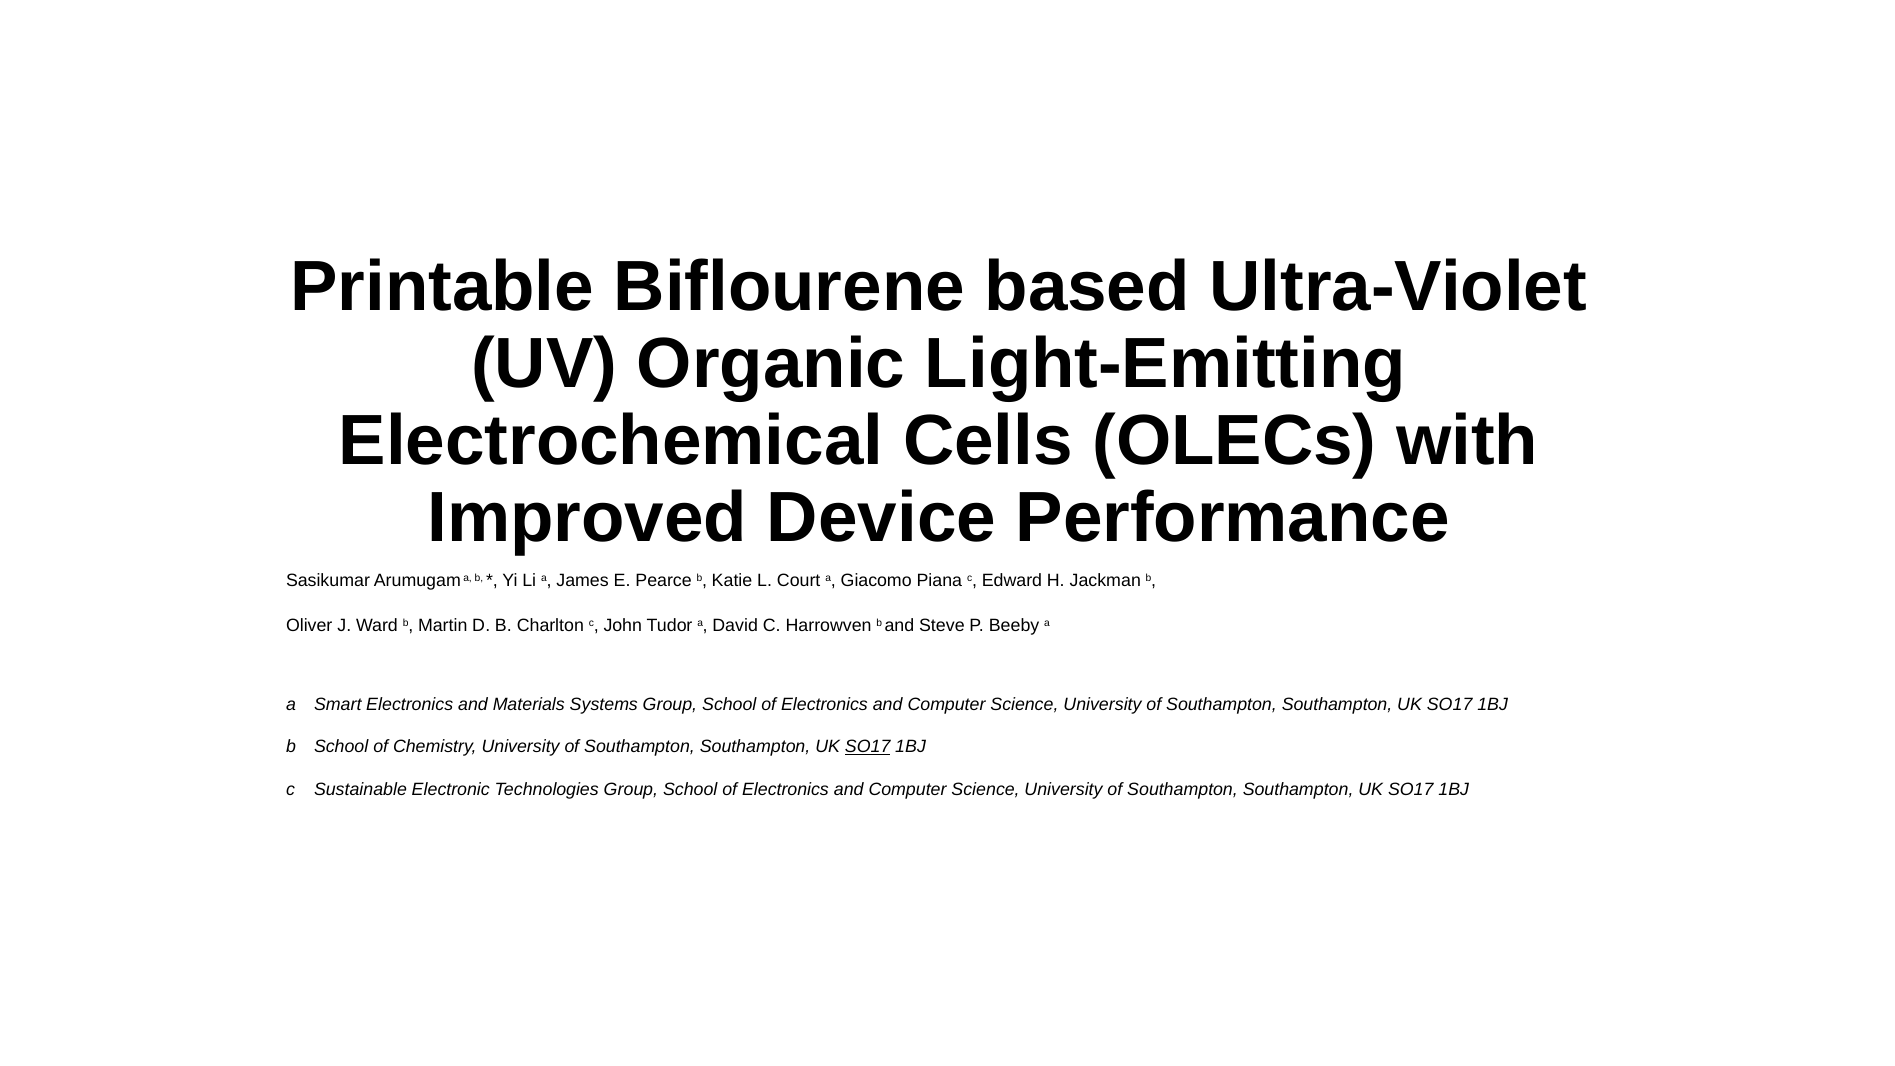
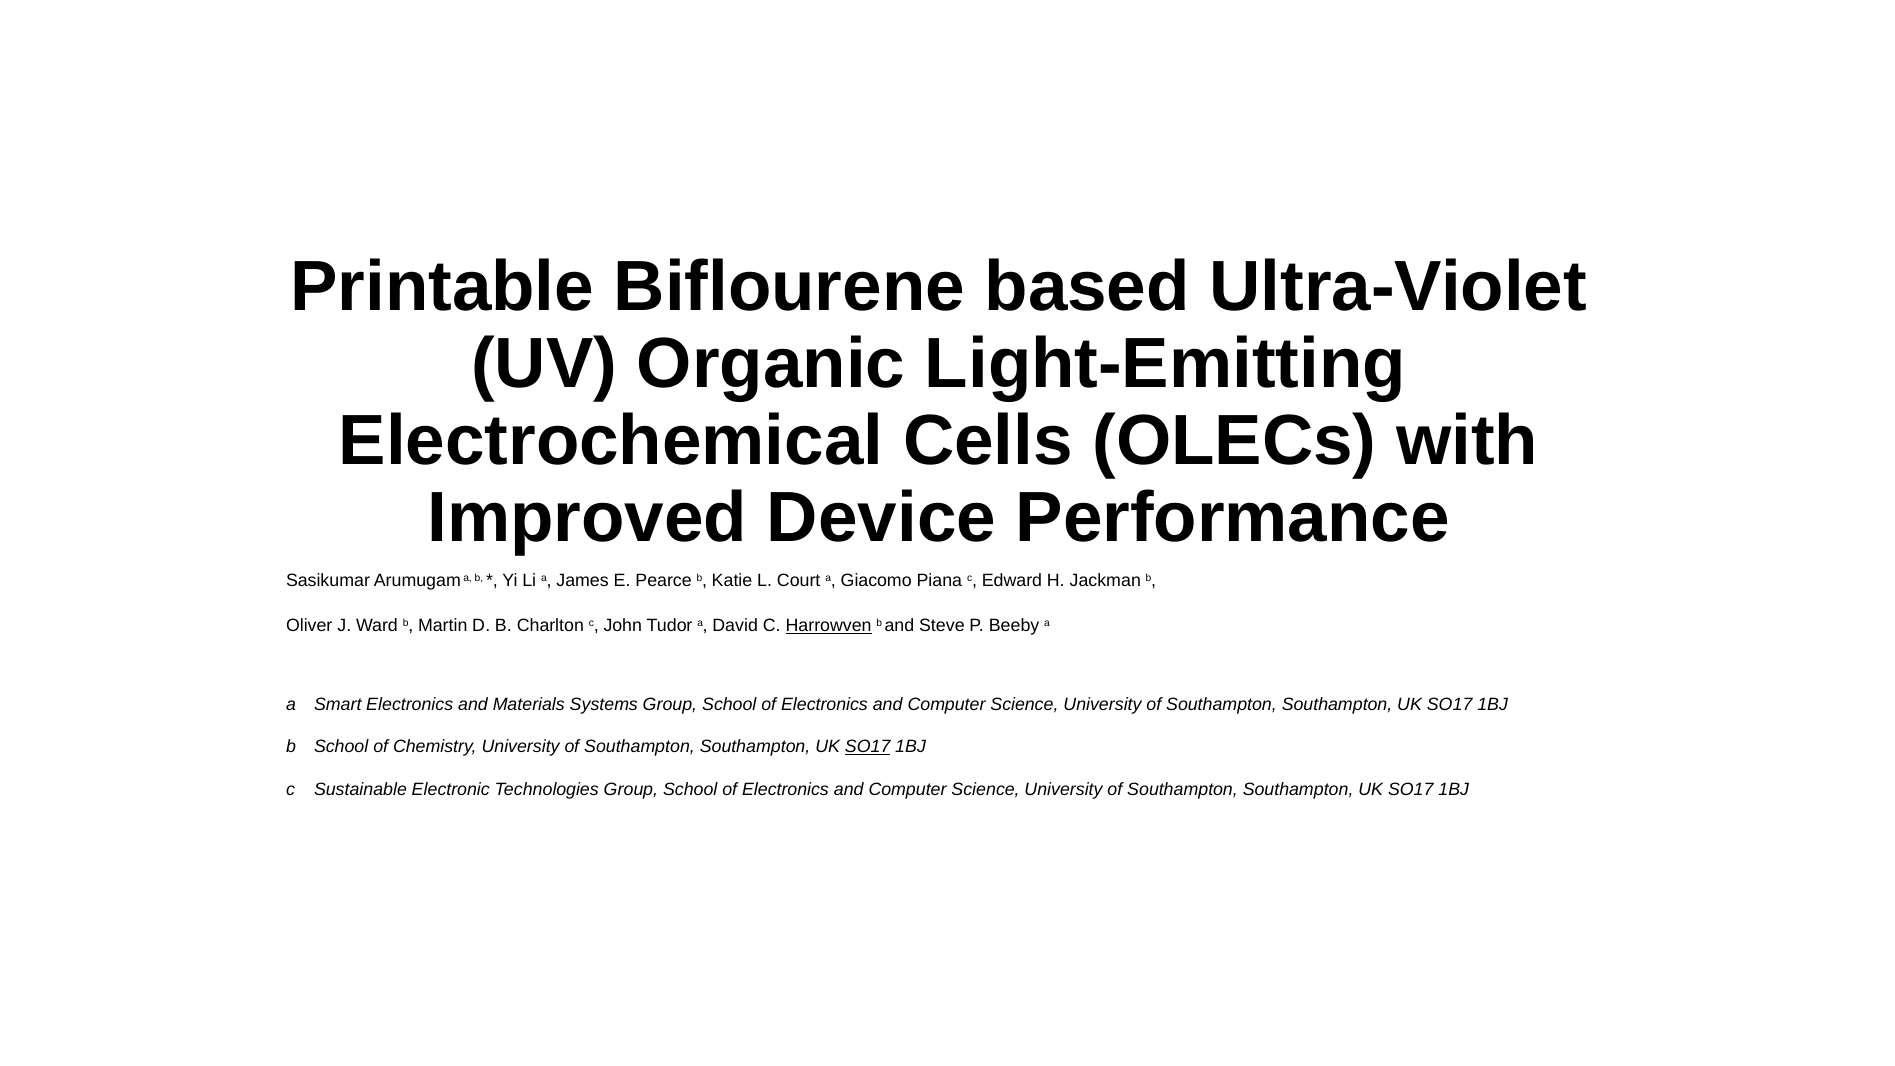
Harrowven underline: none -> present (829, 626)
